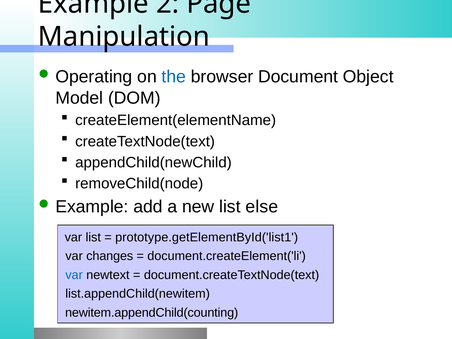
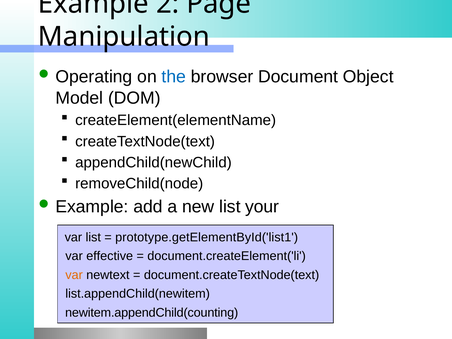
else: else -> your (262, 207)
changes: changes -> effective (110, 256)
var colour: blue -> orange (74, 275)
